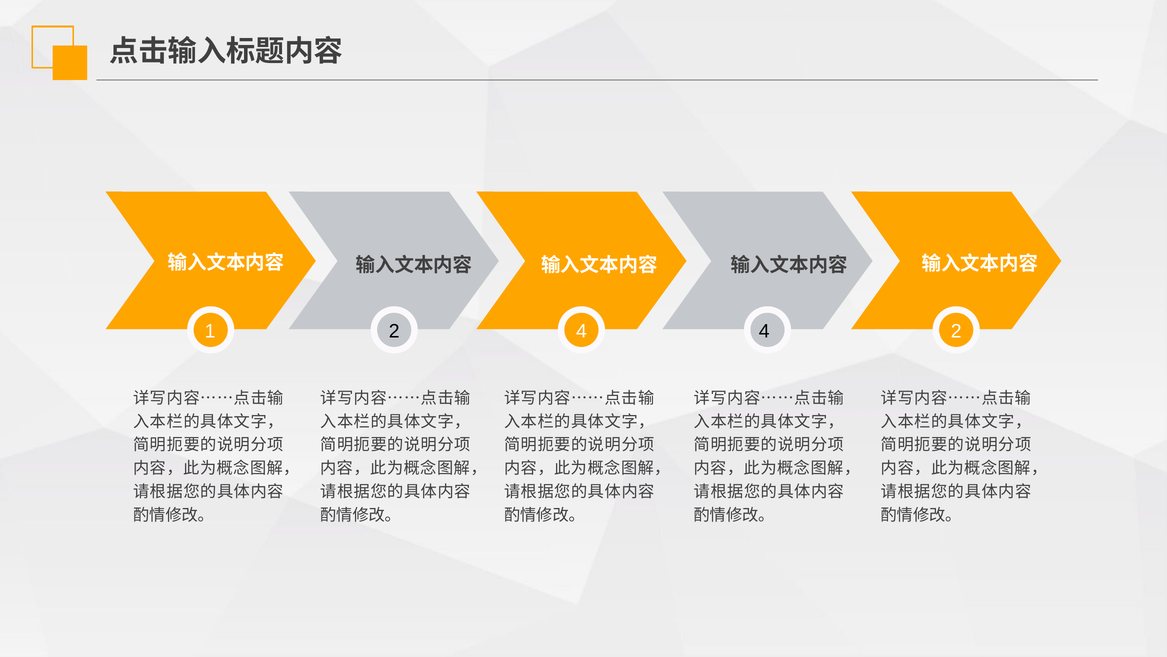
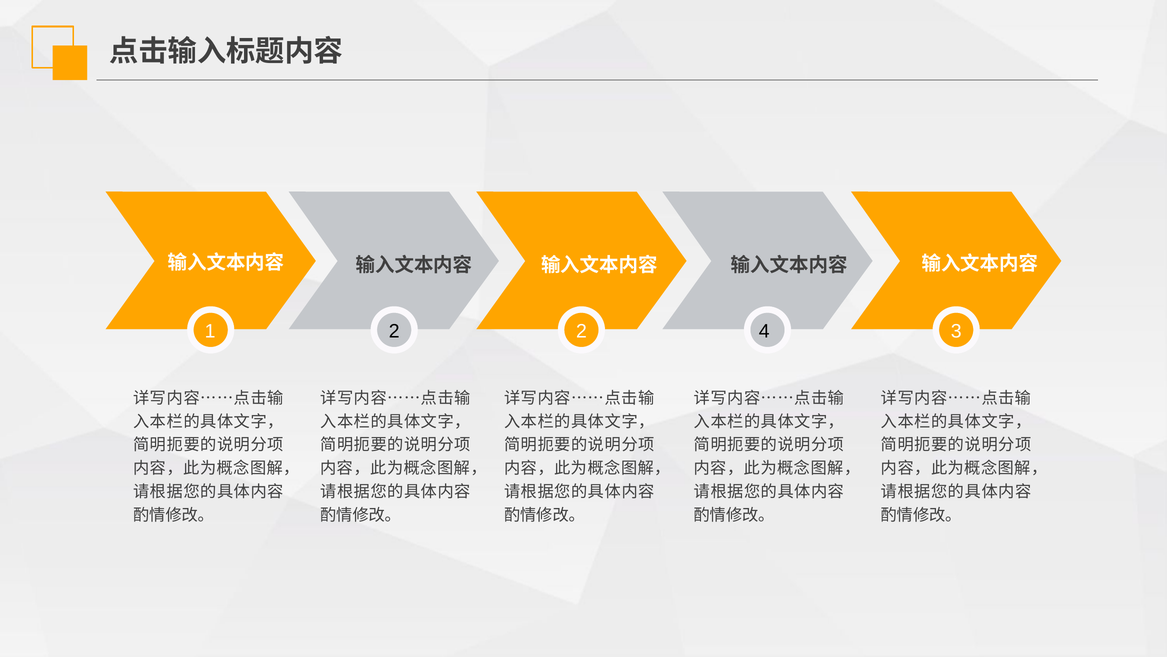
2 4: 4 -> 2 (581, 331)
4 2: 2 -> 3 (956, 331)
